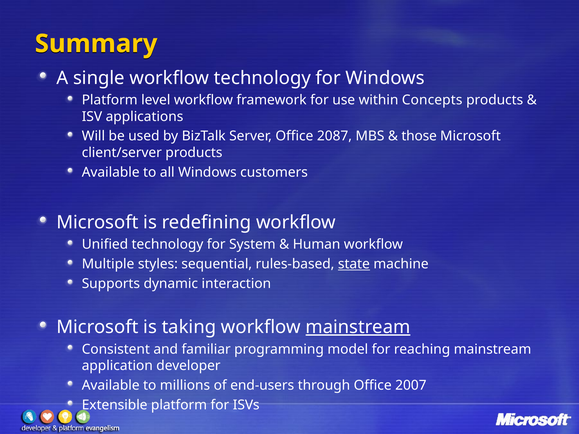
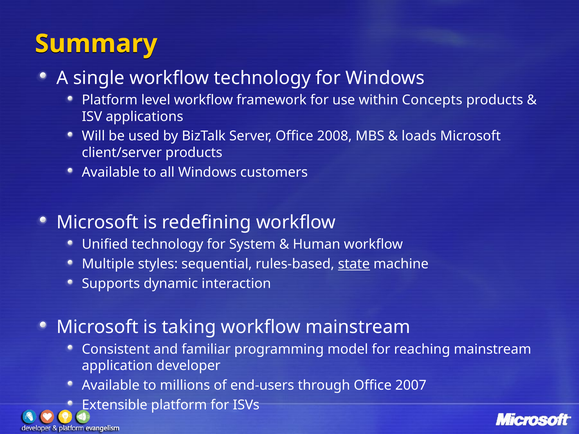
2087: 2087 -> 2008 (334, 136)
those: those -> loads (419, 136)
mainstream underline: present -> none (358, 327)
